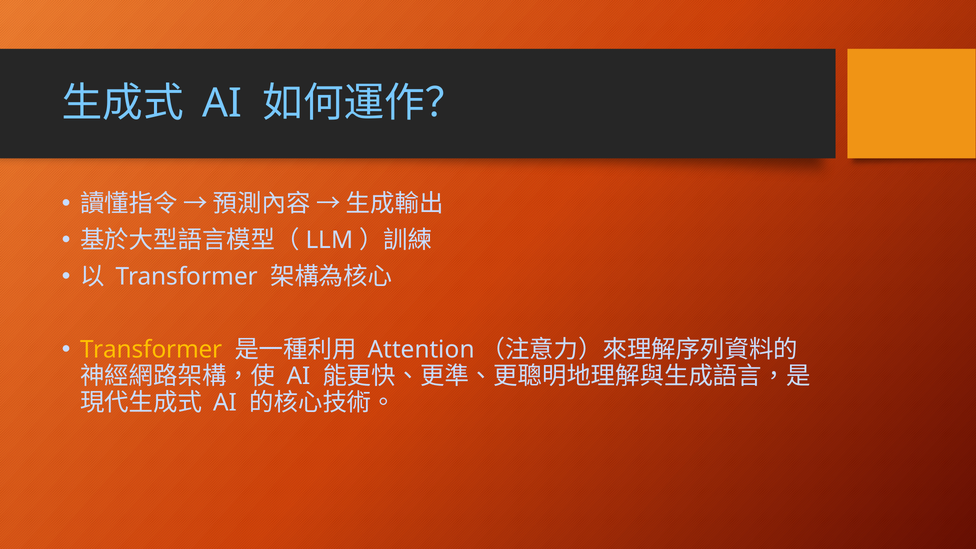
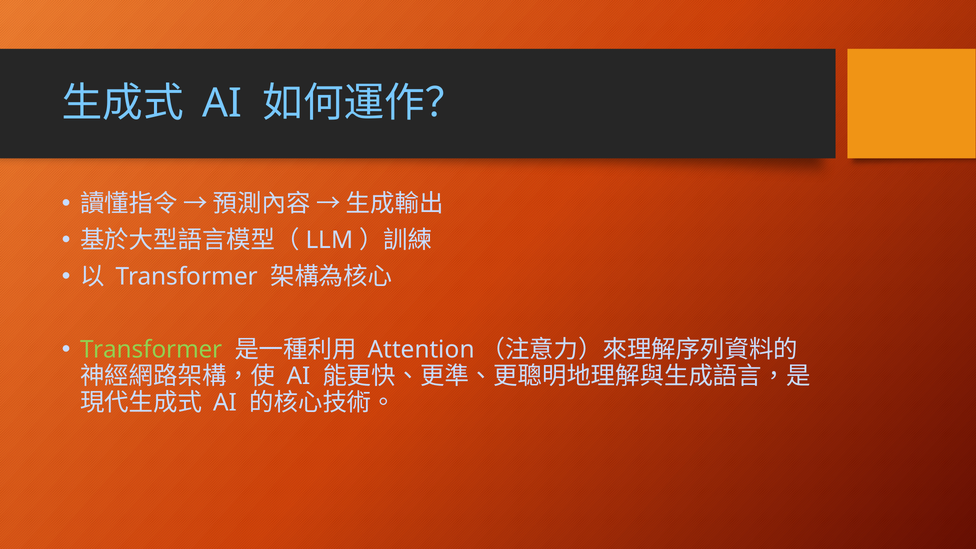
Transformer colour: yellow -> light green (151, 350)
